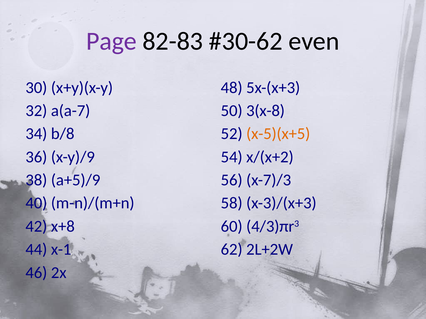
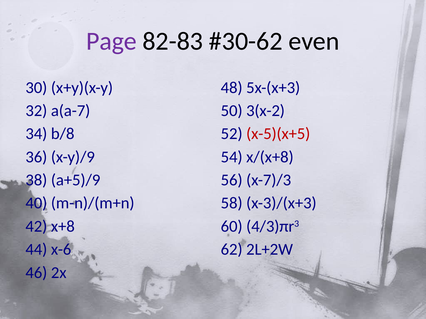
3(x-8: 3(x-8 -> 3(x-2 (266, 111)
x-5)(x+5 colour: orange -> red (278, 134)
x/(x+2: x/(x+2 -> x/(x+8 (270, 157)
x-1: x-1 -> x-6 (61, 250)
